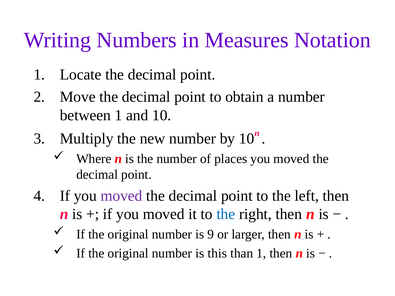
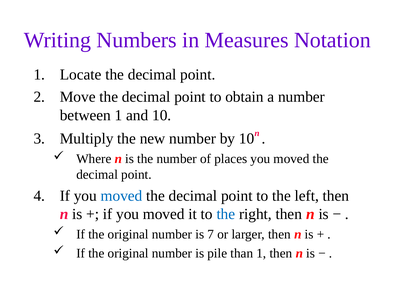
moved colour: purple -> blue (122, 196)
9: 9 -> 7 (211, 234)
this: this -> pile (217, 254)
